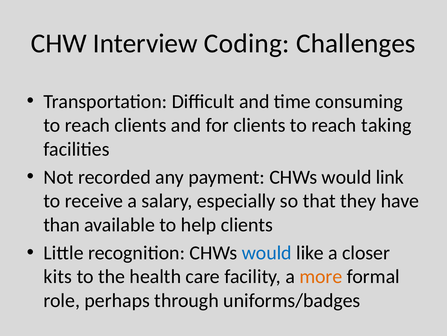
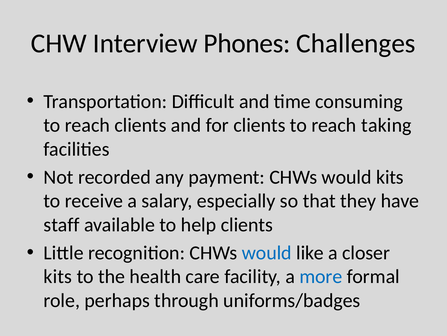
Coding: Coding -> Phones (247, 43)
would link: link -> kits (390, 177)
than: than -> staff (62, 224)
more colour: orange -> blue (321, 276)
